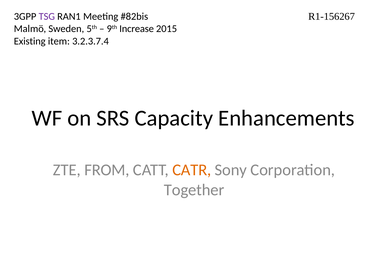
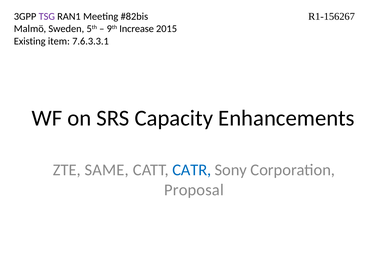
3.2.3.7.4: 3.2.3.7.4 -> 7.6.3.3.1 (91, 41)
FROM: FROM -> SAME (107, 170)
CATR colour: orange -> blue (192, 170)
Together: Together -> Proposal (194, 190)
